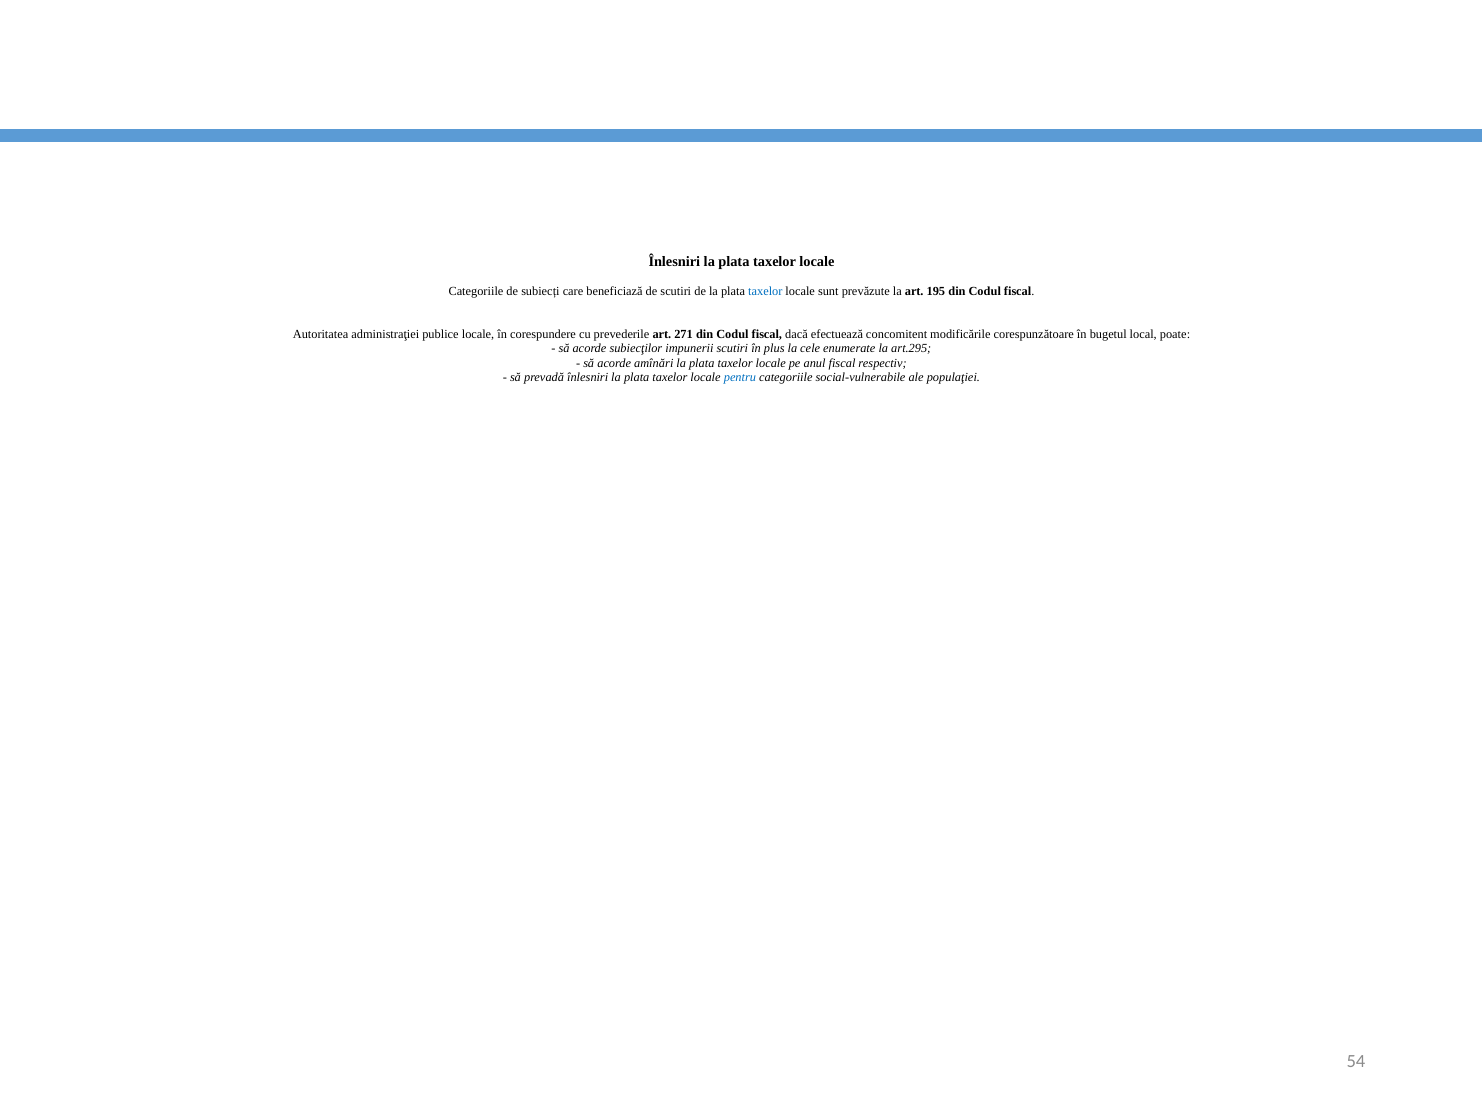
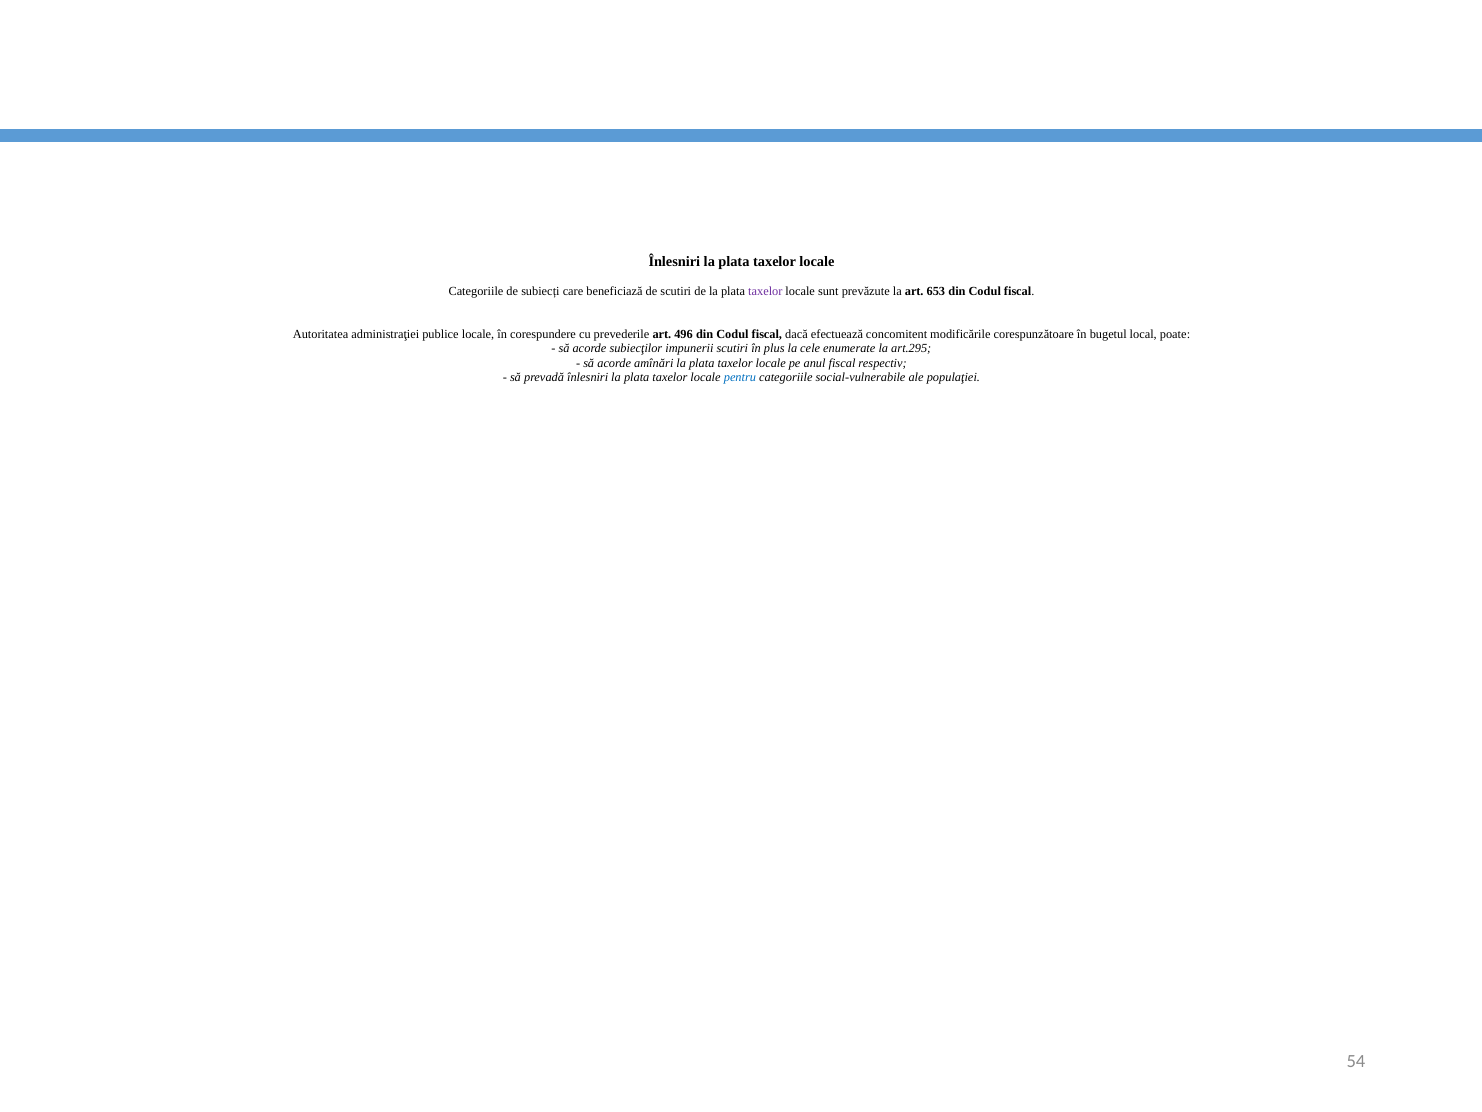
taxelor colour: blue -> purple (765, 292)
195: 195 -> 653 (936, 292)
271: 271 -> 496 (684, 334)
